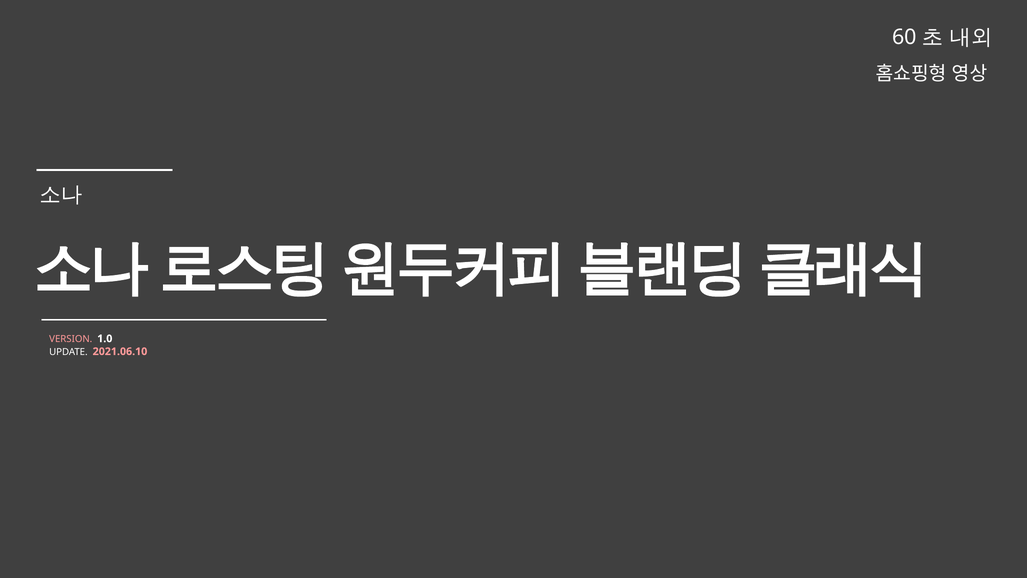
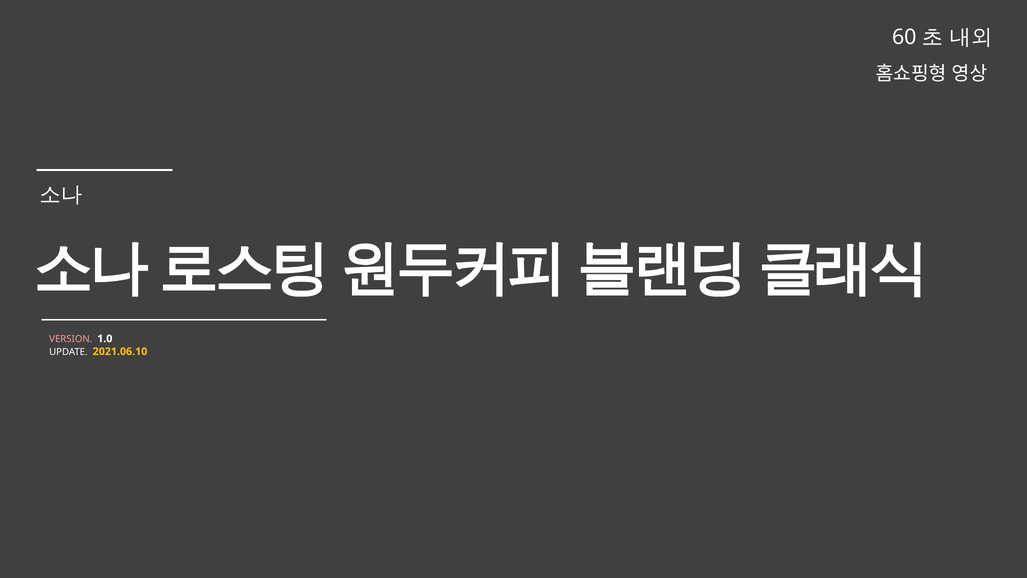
2021.06.10 colour: pink -> yellow (120, 351)
